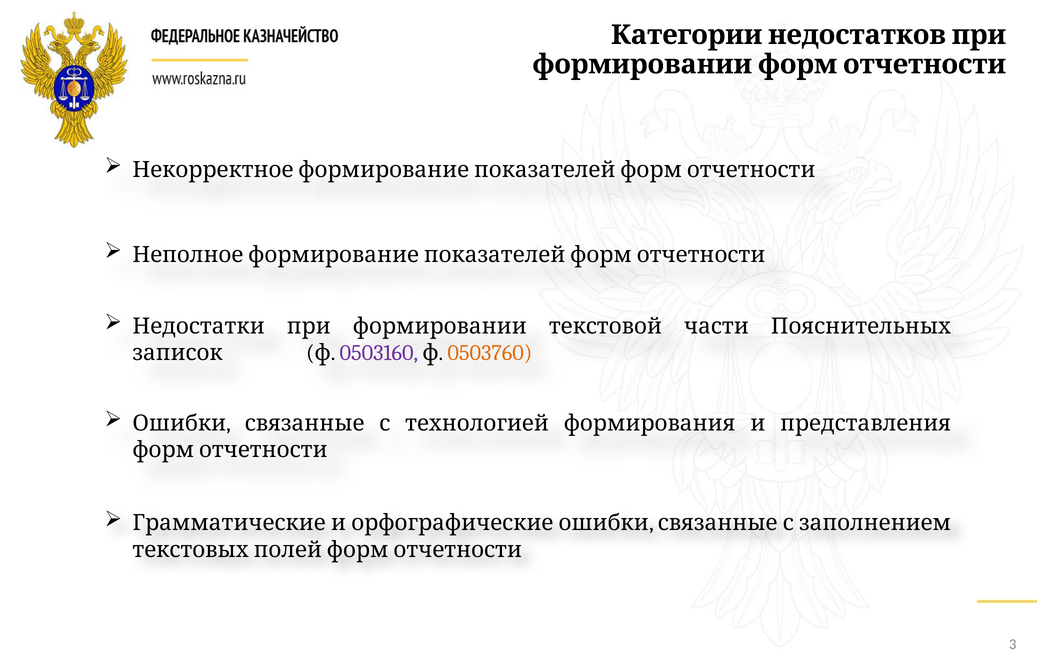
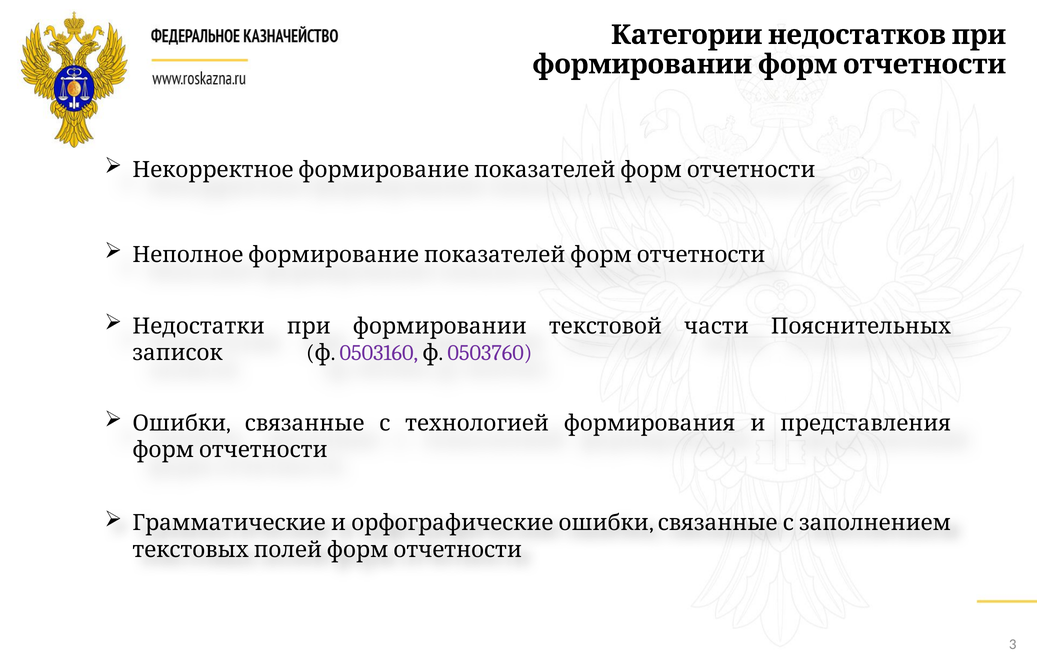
0503760 colour: orange -> purple (490, 353)
